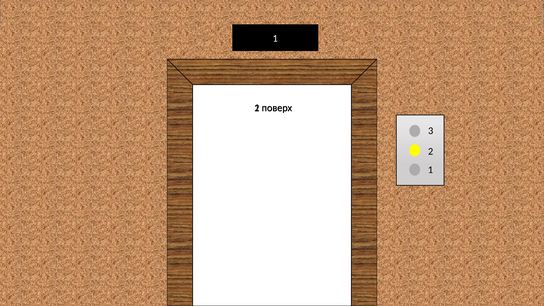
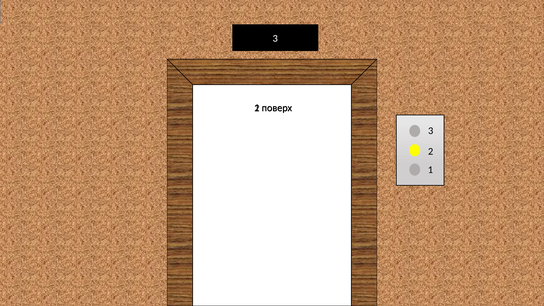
1: 1 -> 3 (275, 38)
